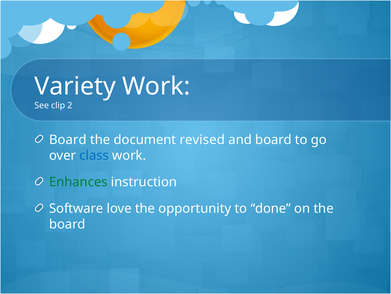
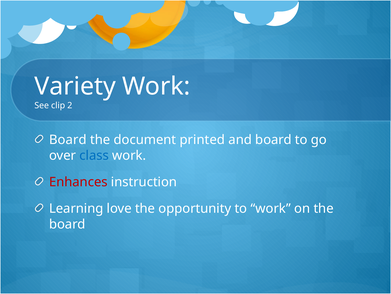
revised: revised -> printed (202, 139)
Enhances colour: green -> red (78, 182)
Software: Software -> Learning (76, 208)
to done: done -> work (271, 208)
